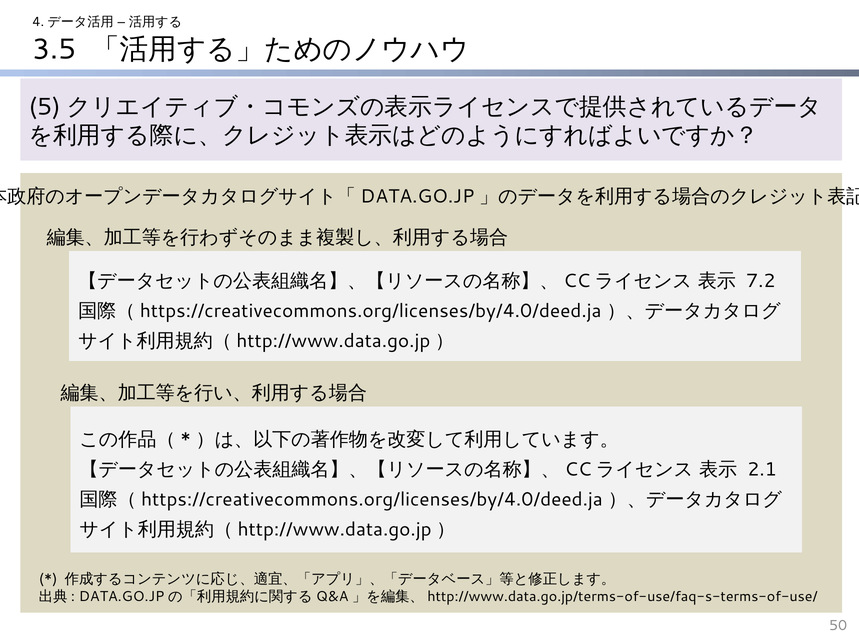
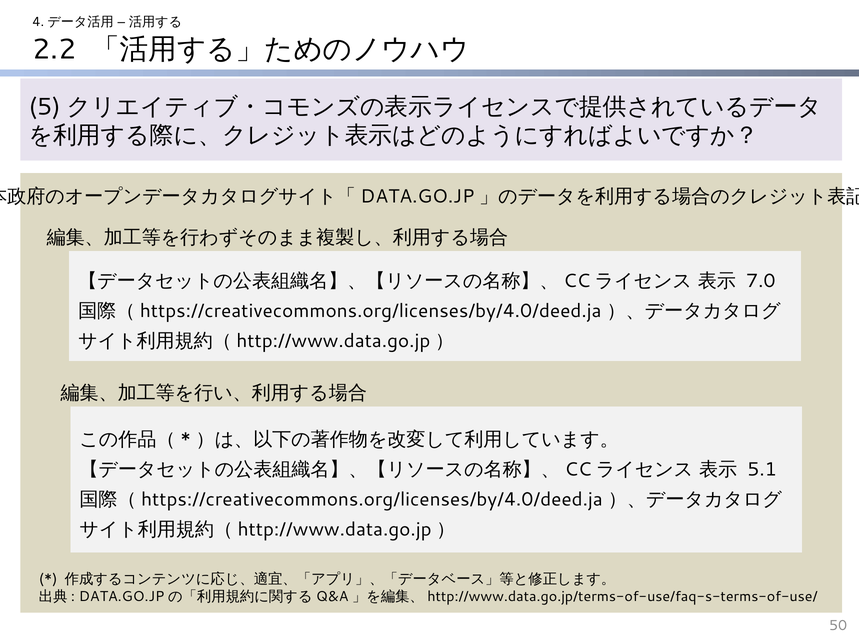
3.5: 3.5 -> 2.2 (54, 49)
7.2: 7.2 -> 7.0 (761, 281)
2.1: 2.1 -> 5.1 (762, 470)
